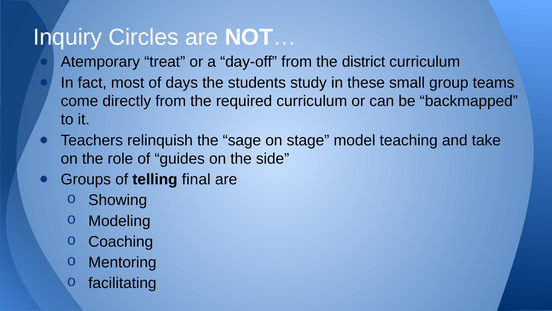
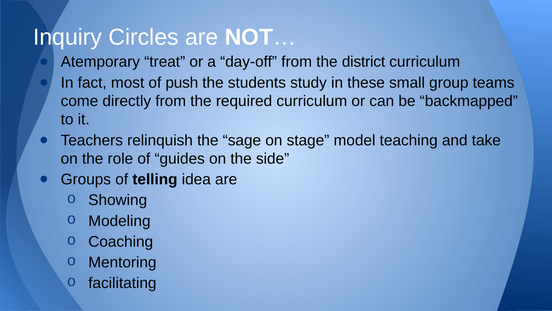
days: days -> push (182, 83)
final: final -> idea (196, 179)
